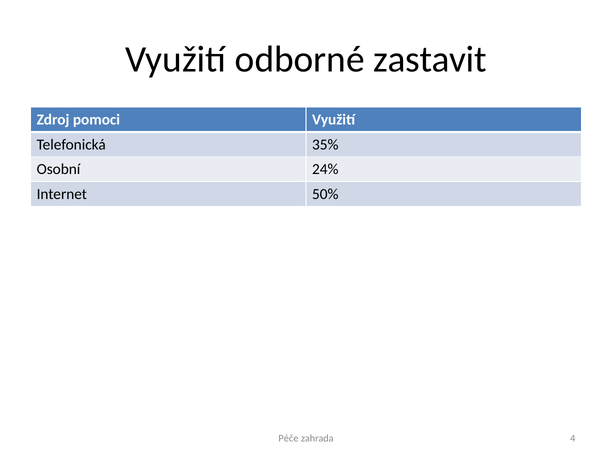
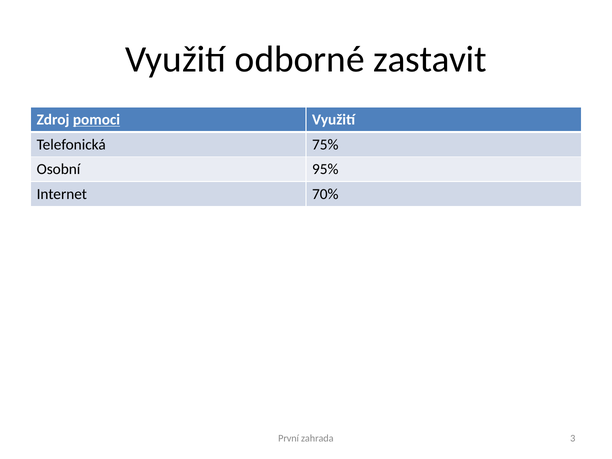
pomoci underline: none -> present (97, 120)
35%: 35% -> 75% (325, 145)
24%: 24% -> 95% (325, 169)
50%: 50% -> 70% (325, 194)
Péče: Péče -> První (289, 438)
4: 4 -> 3 (573, 438)
